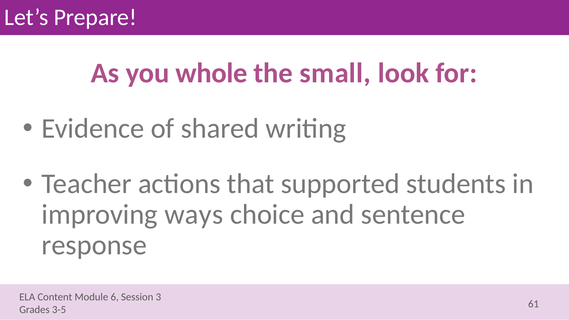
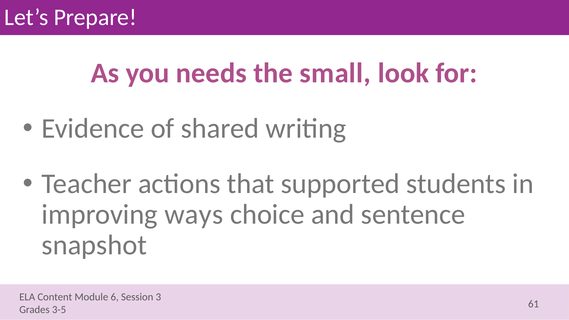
whole: whole -> needs (211, 73)
response: response -> snapshot (94, 245)
